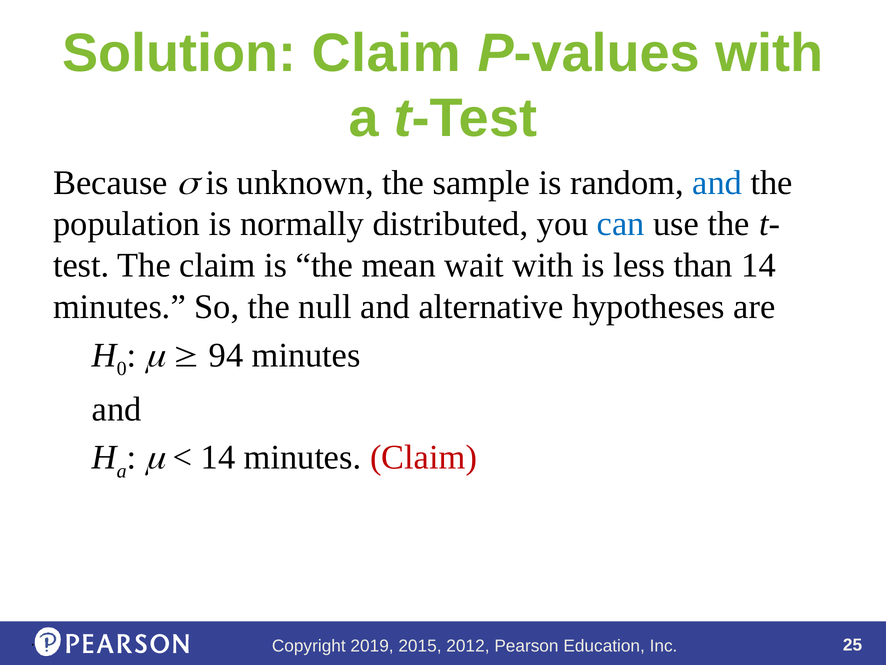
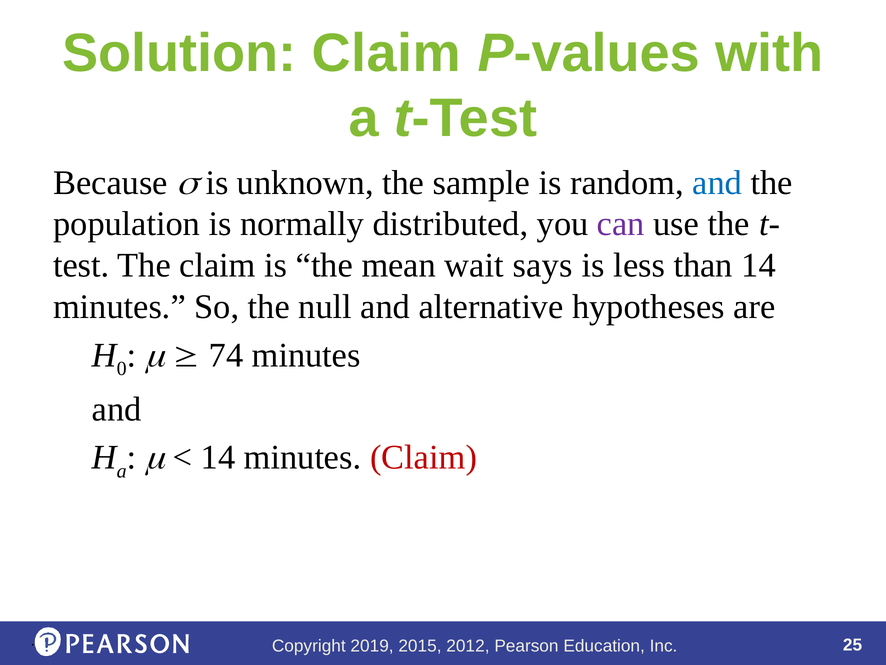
can colour: blue -> purple (621, 224)
wait with: with -> says (543, 265)
94: 94 -> 74 (226, 355)
